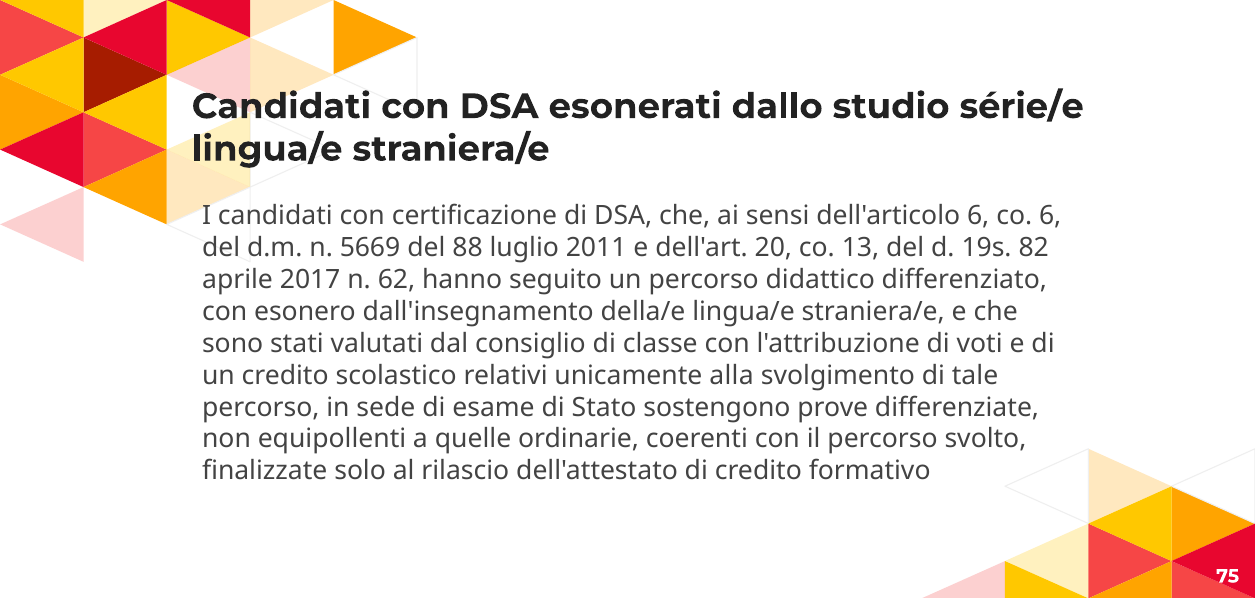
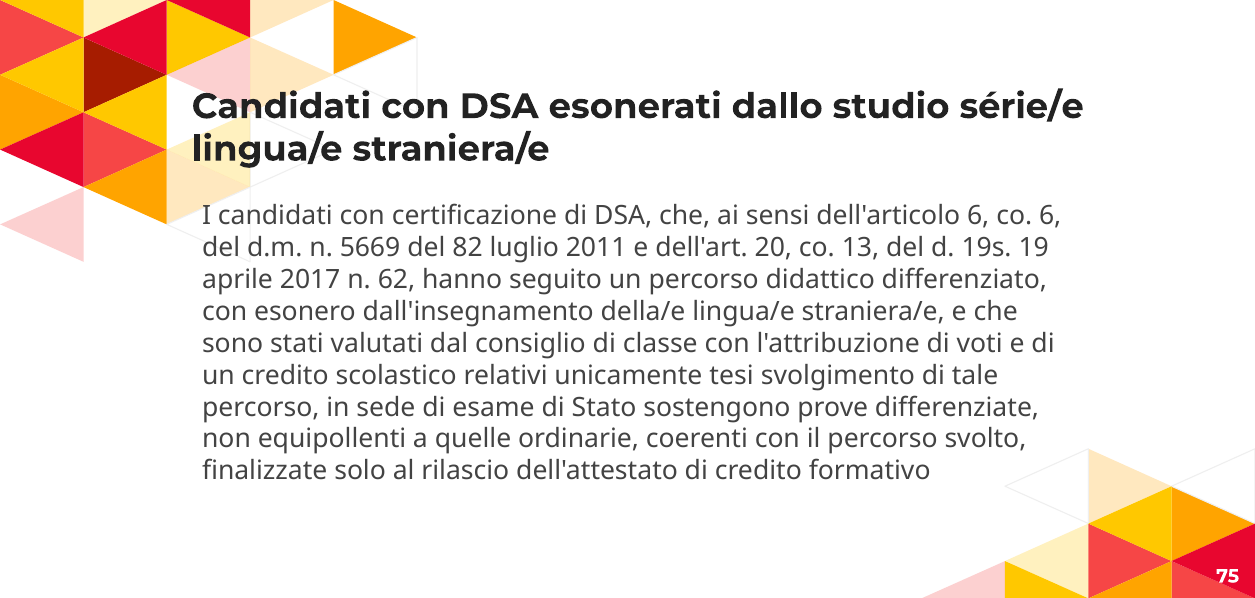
88: 88 -> 82 (468, 248)
82: 82 -> 19 (1034, 248)
alla: alla -> tesi (732, 375)
